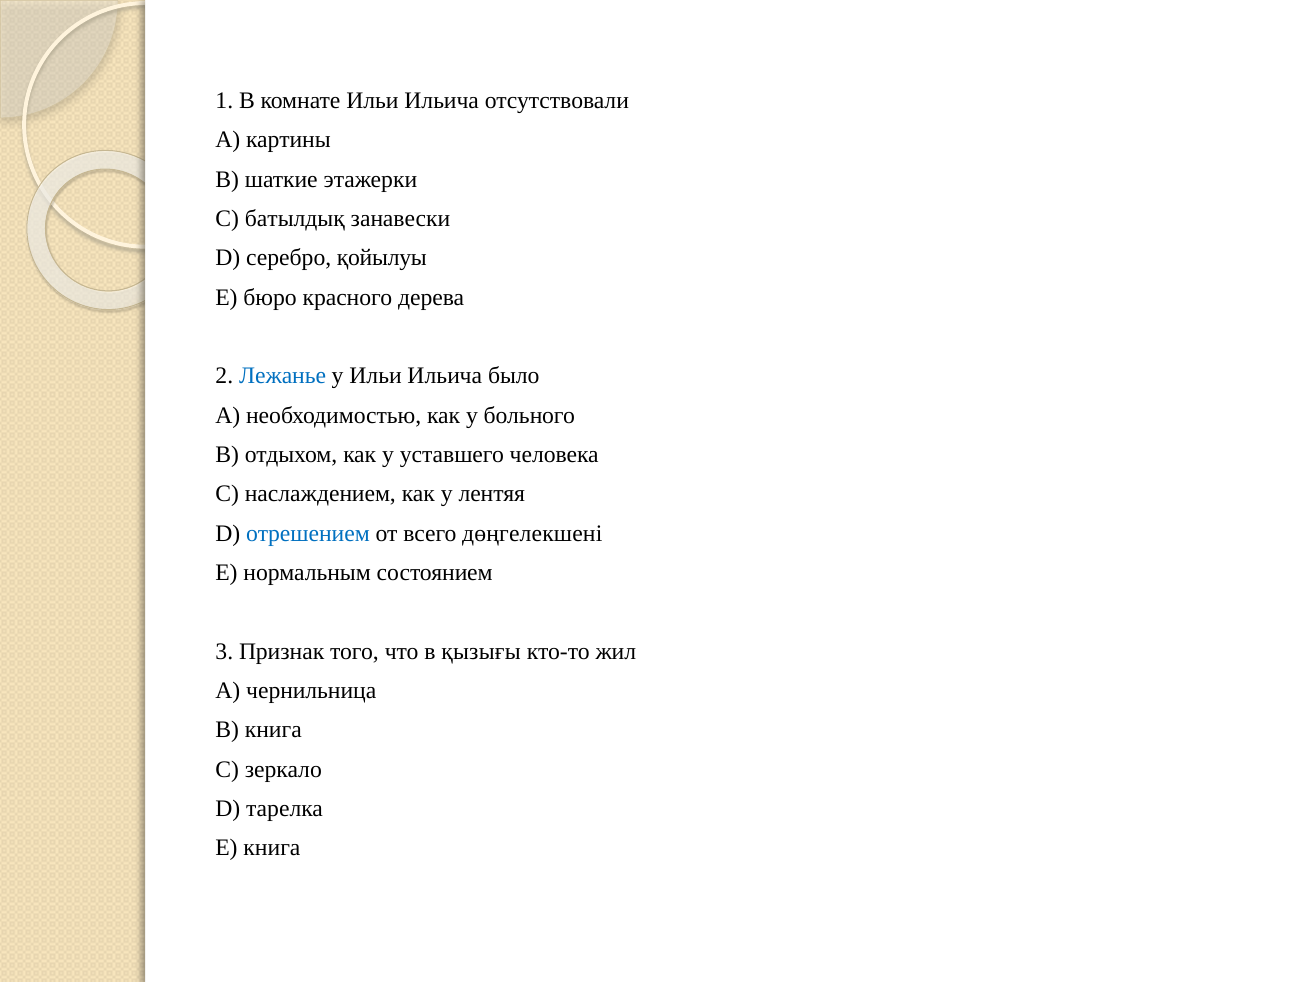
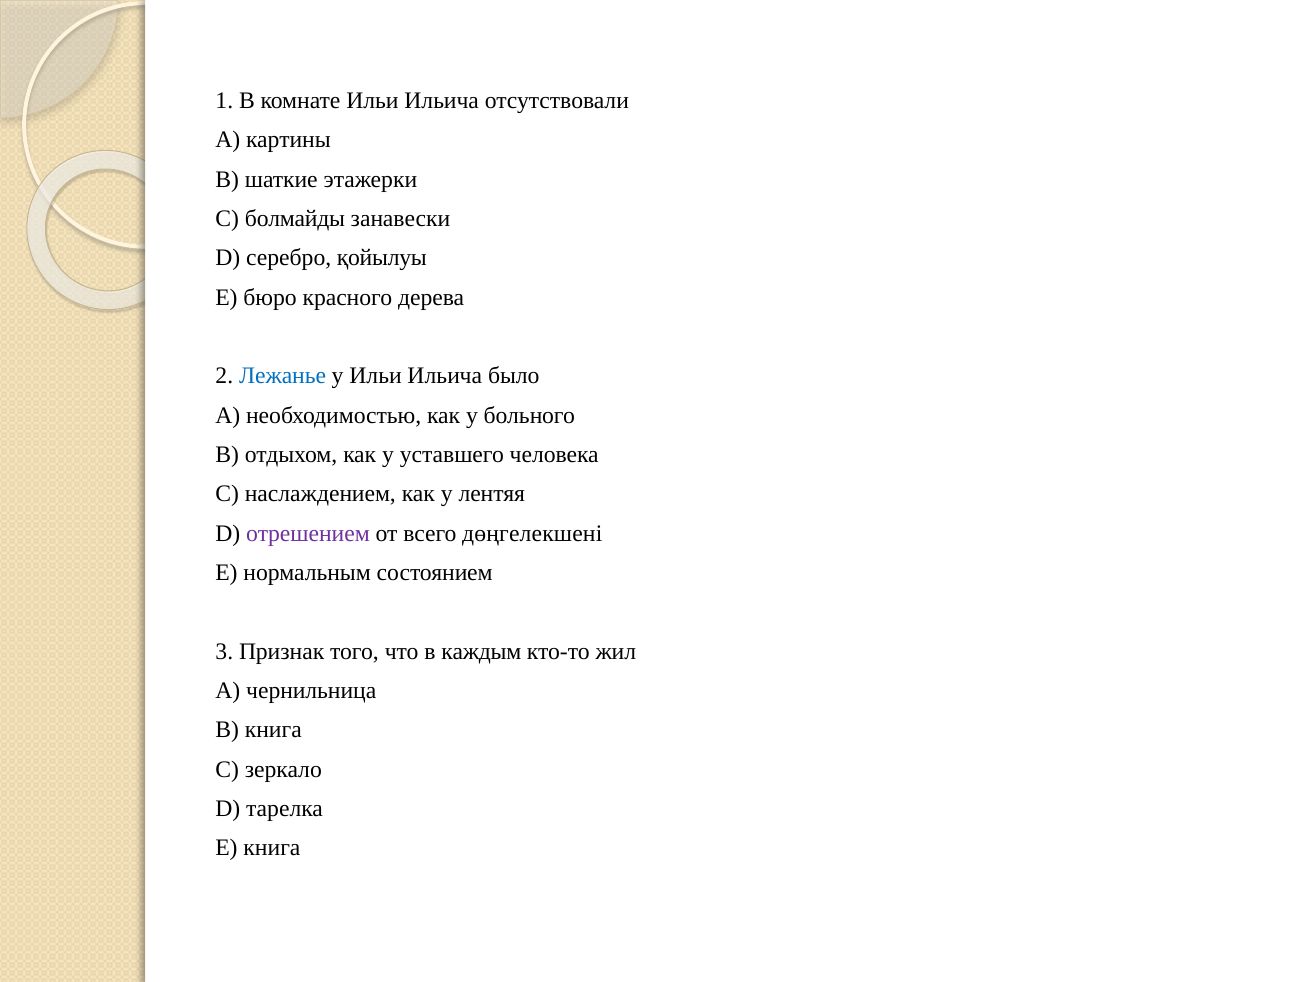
батылдық: батылдық -> болмайды (295, 219)
отрешением colour: blue -> purple (308, 534)
қызығы: қызығы -> каждым (481, 652)
